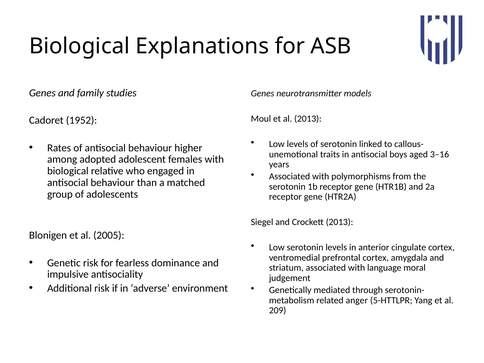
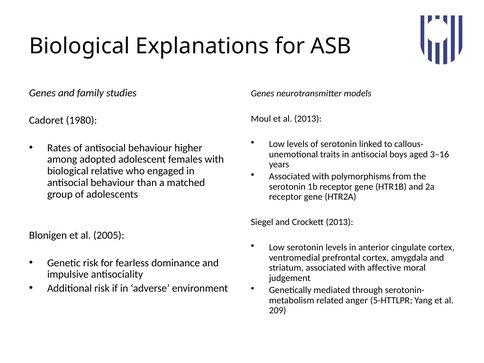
1952: 1952 -> 1980 (82, 120)
language: language -> affective (384, 268)
